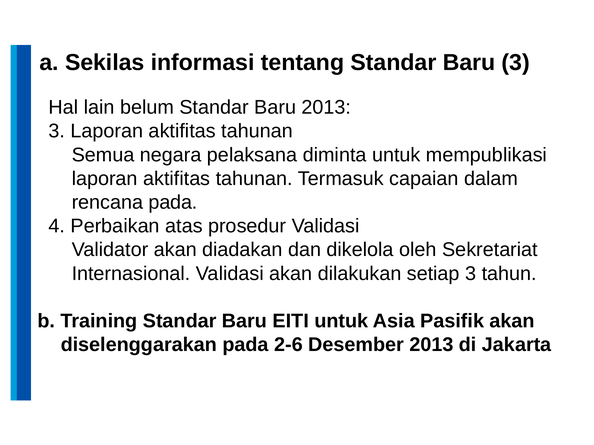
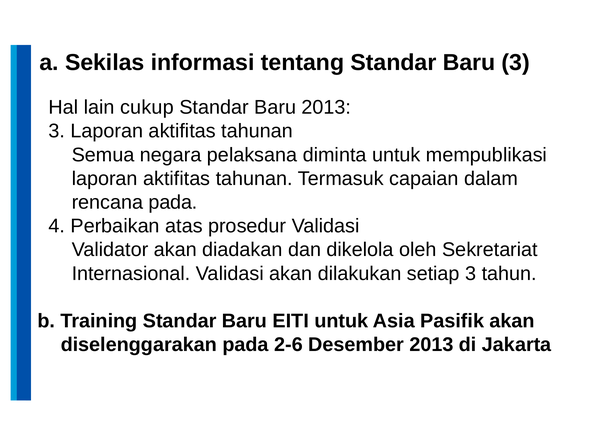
belum: belum -> cukup (147, 108)
